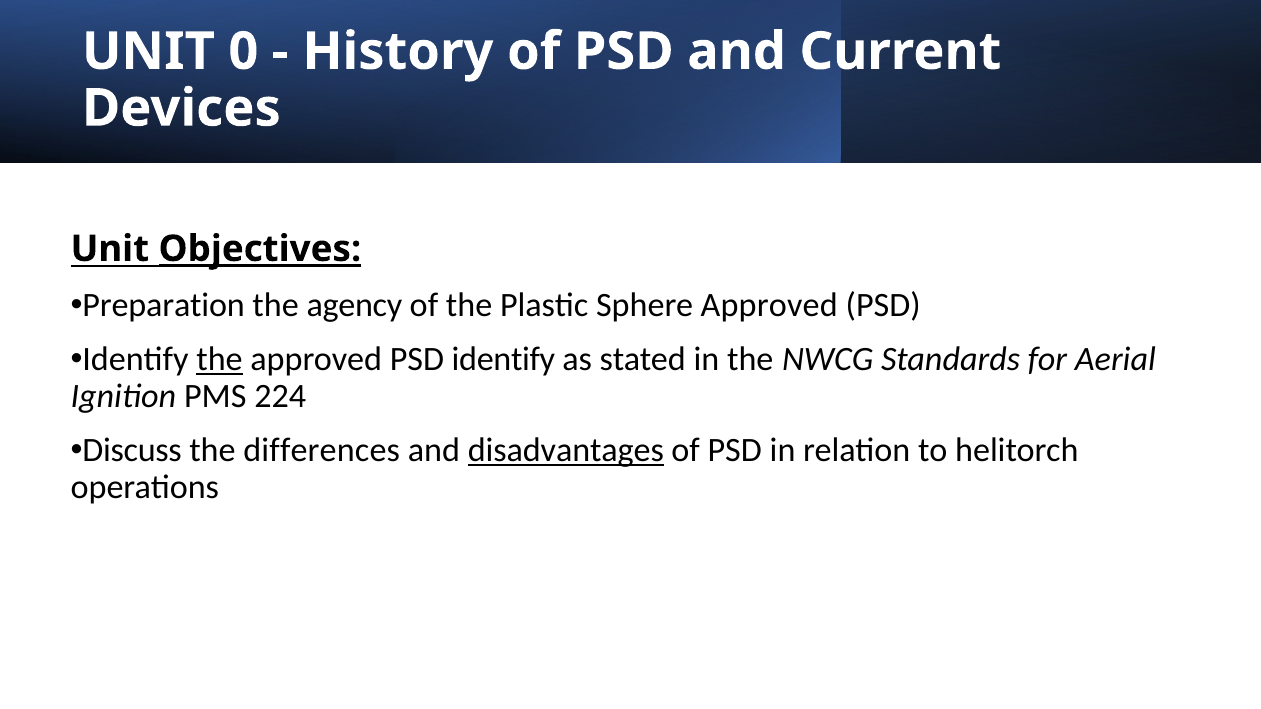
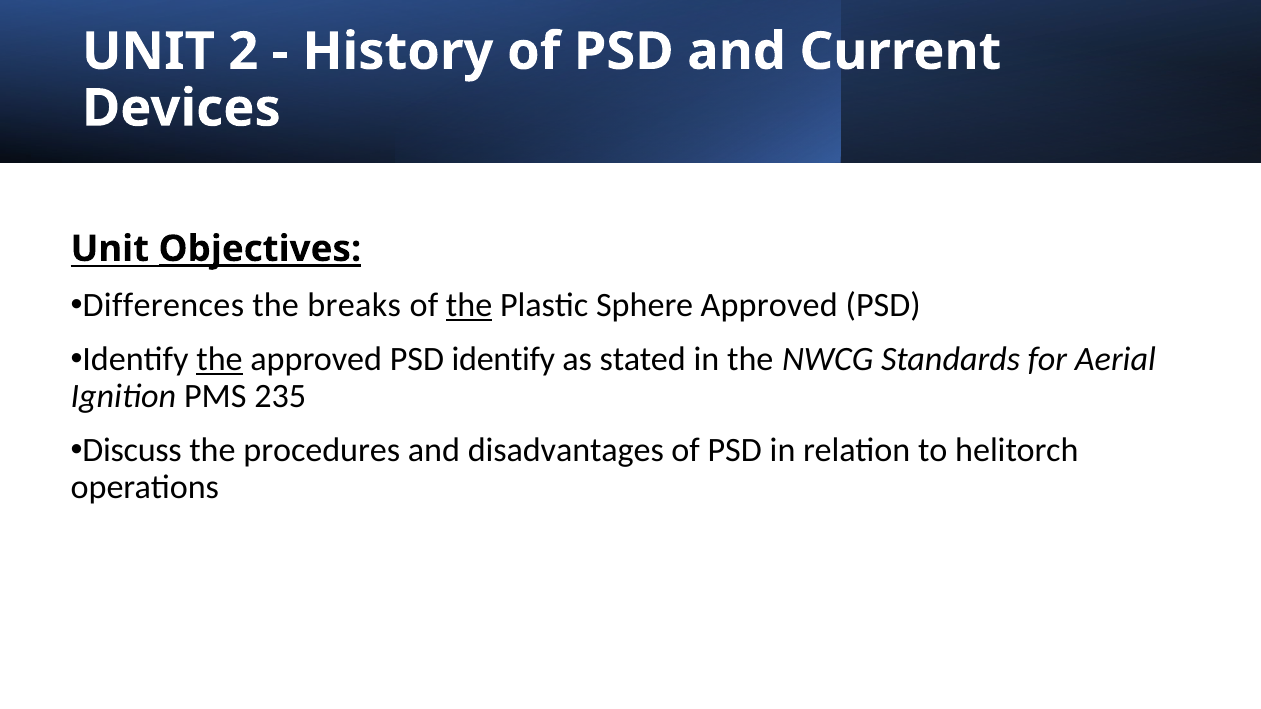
0: 0 -> 2 (243, 52)
Preparation: Preparation -> Differences (163, 306)
agency: agency -> breaks (354, 306)
the underline: none -> present (469, 306)
224: 224 -> 235 (280, 397)
differences: differences -> procedures (322, 451)
disadvantages underline: present -> none (566, 451)
